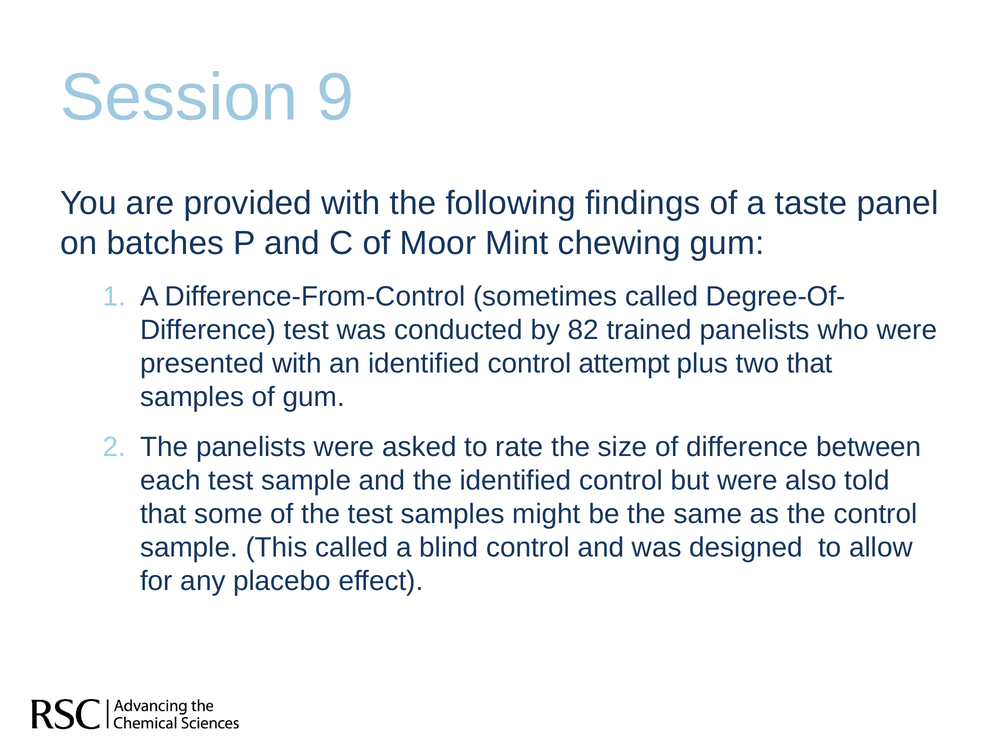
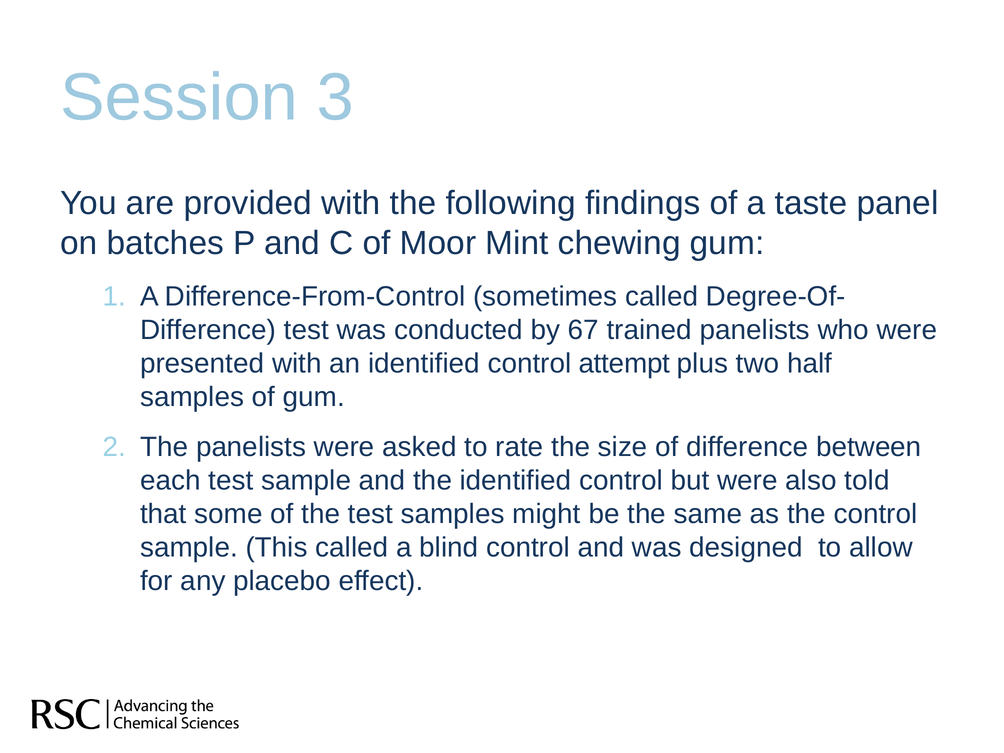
9: 9 -> 3 (335, 98)
82: 82 -> 67 (583, 330)
two that: that -> half (810, 363)
